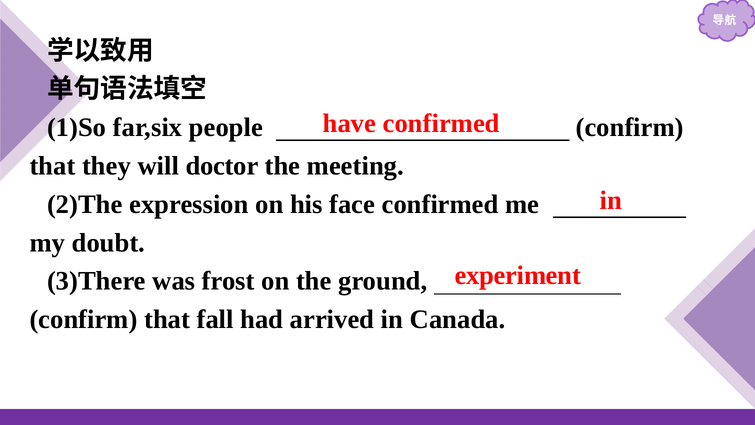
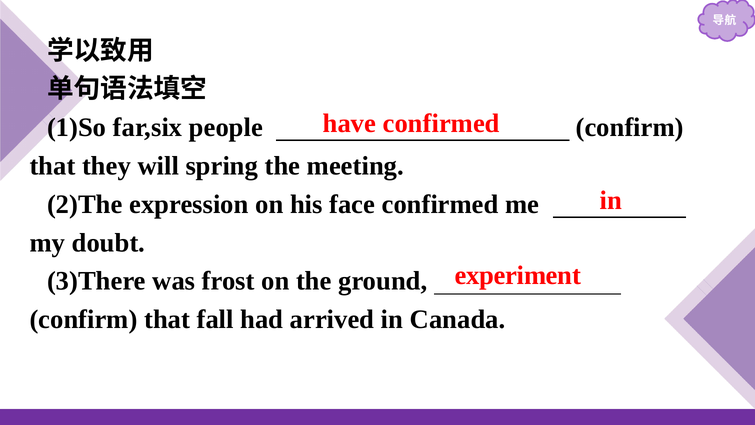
doctor: doctor -> spring (222, 166)
